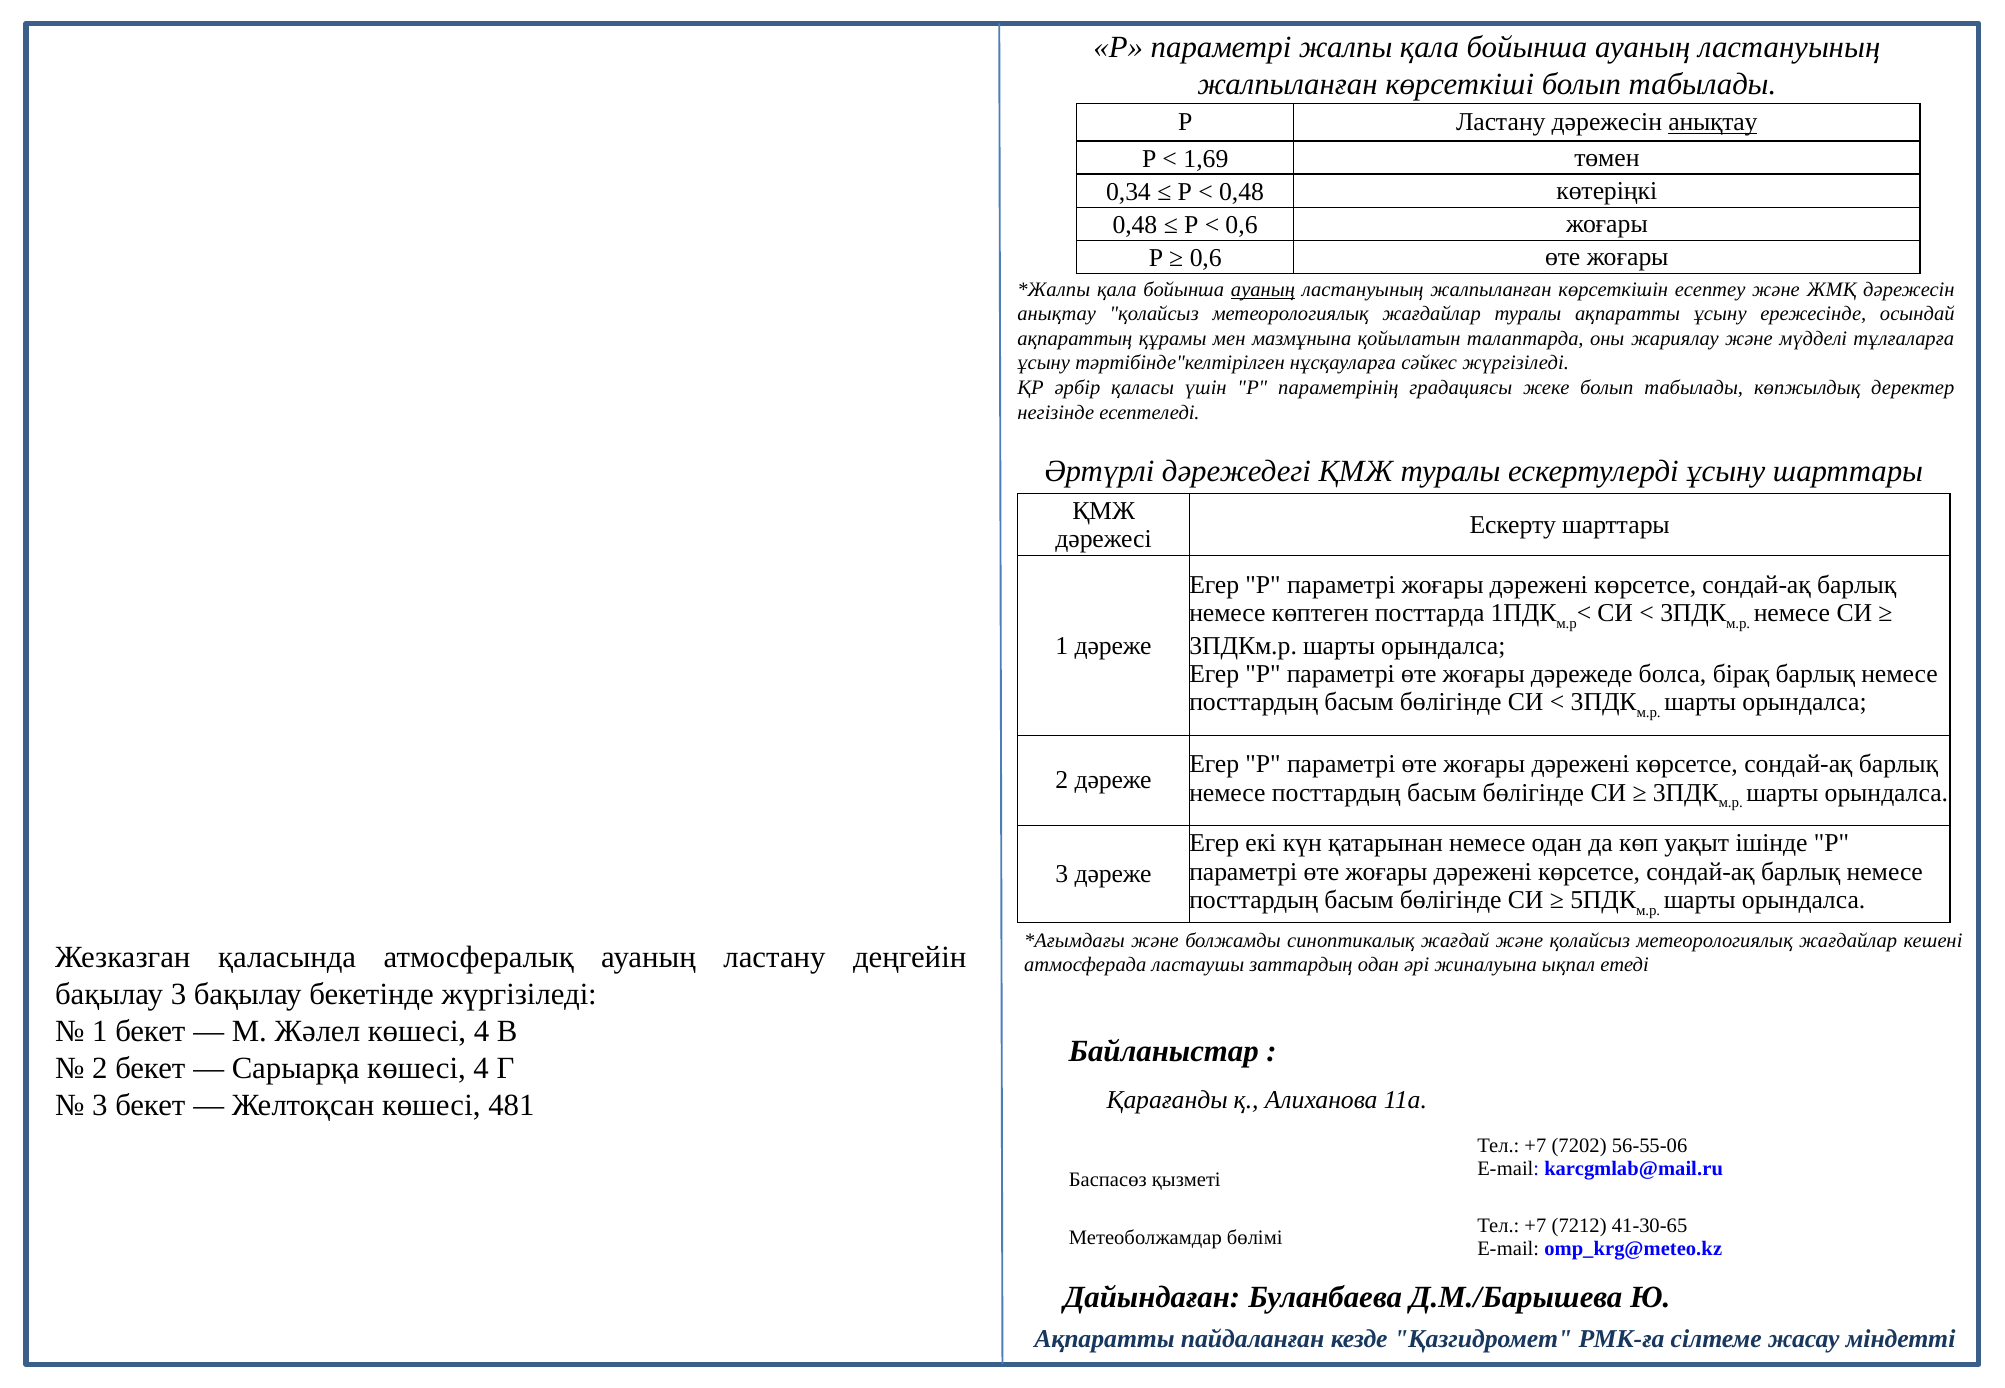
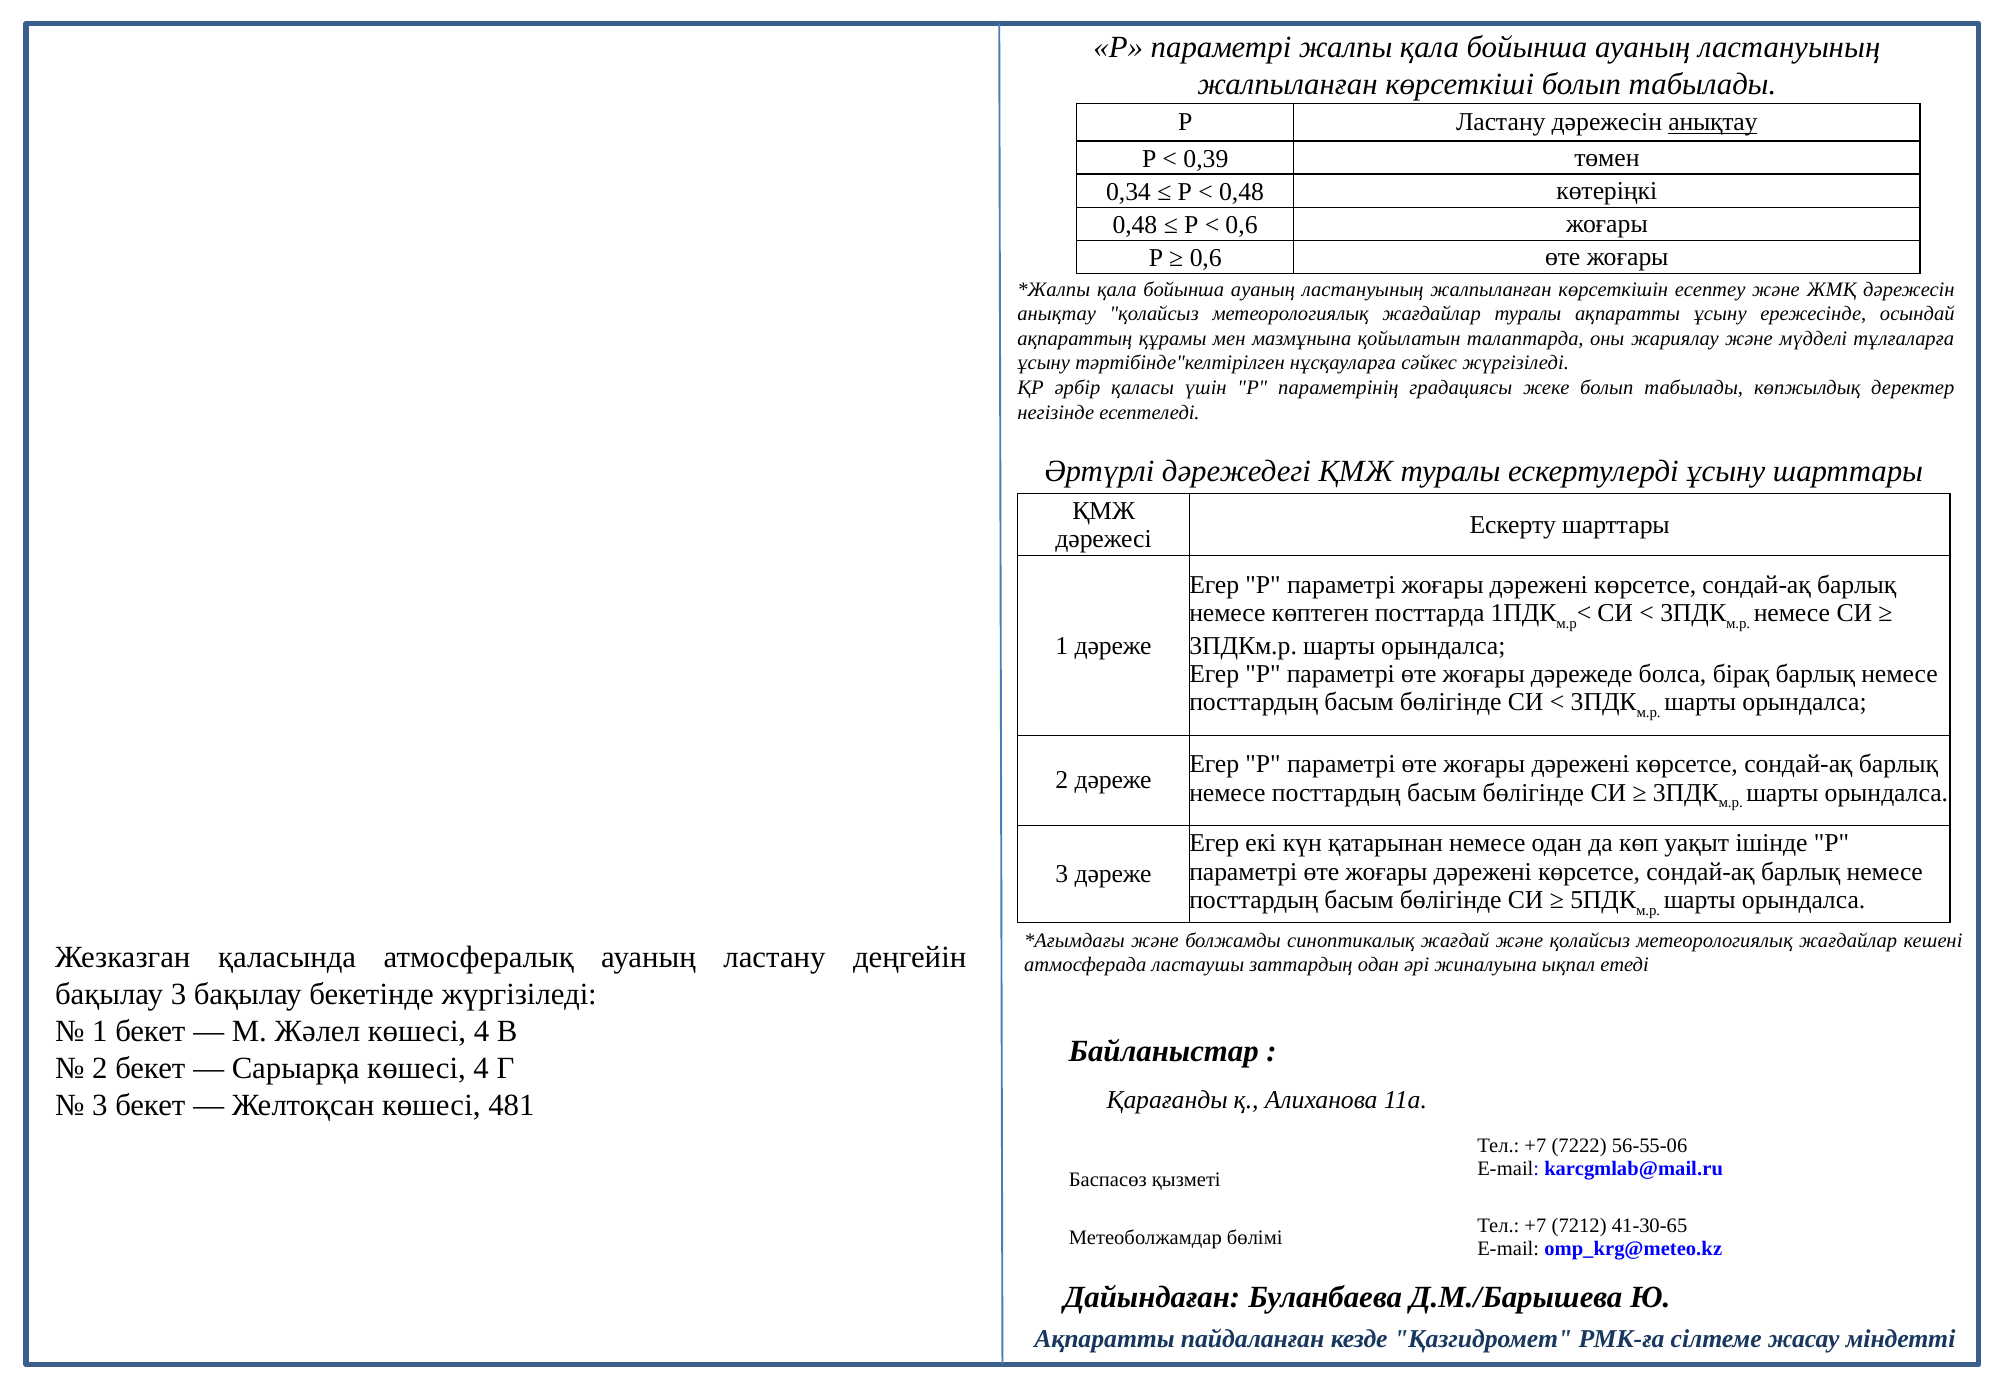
1,69: 1,69 -> 0,39 (1206, 159)
ауаның underline: present -> none (1263, 289)
7202: 7202 -> 7222 (1579, 1146)
